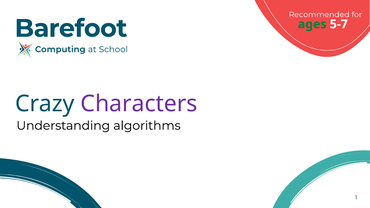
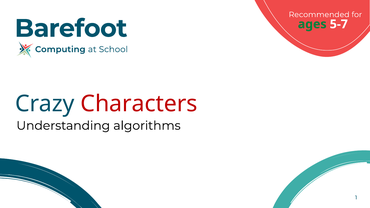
Characters colour: purple -> red (139, 104)
